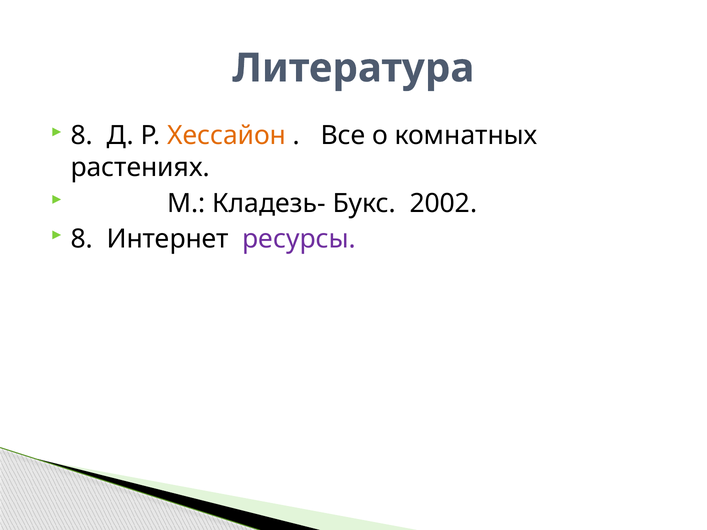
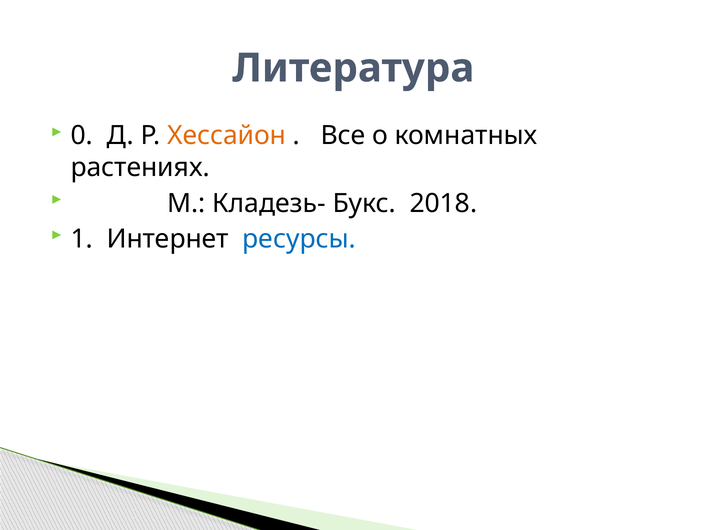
8: 8 -> 0 (82, 136)
2002: 2002 -> 2018 (443, 203)
8: 8 -> 1 (82, 239)
ресурсы colour: purple -> blue (299, 239)
